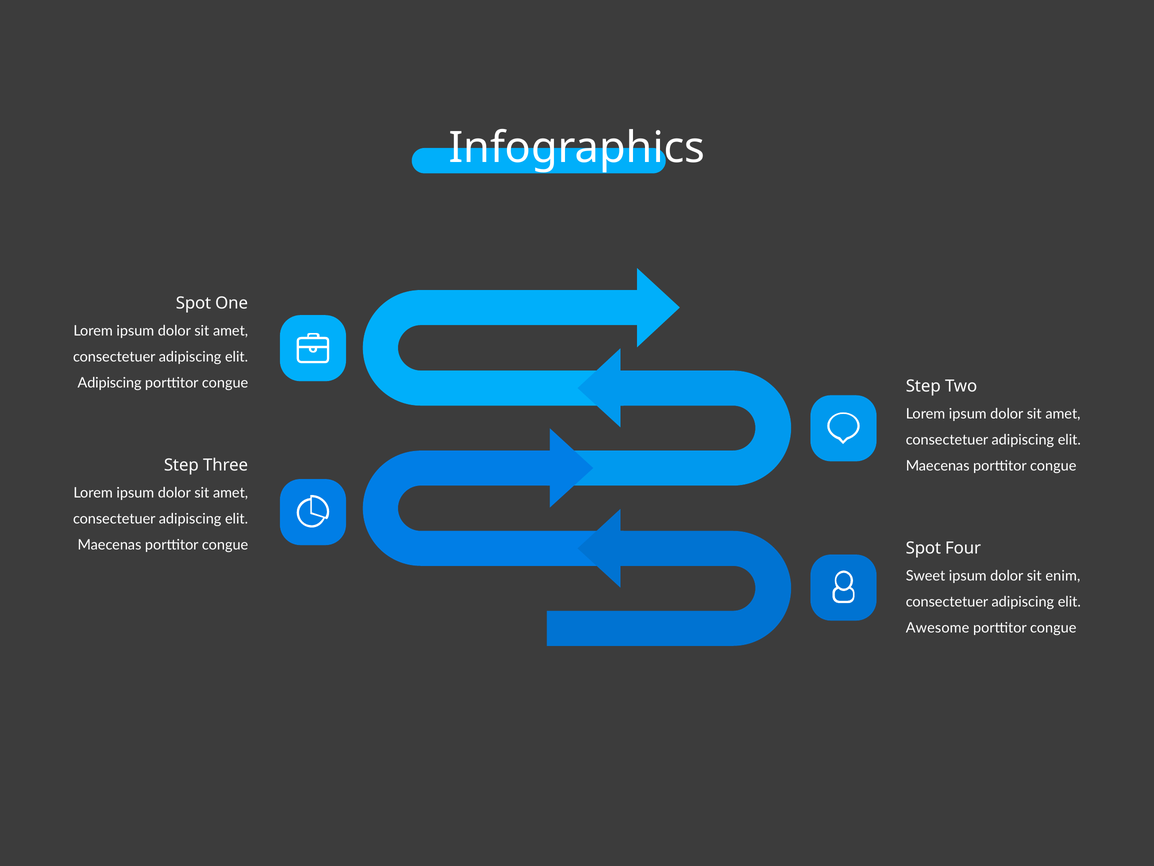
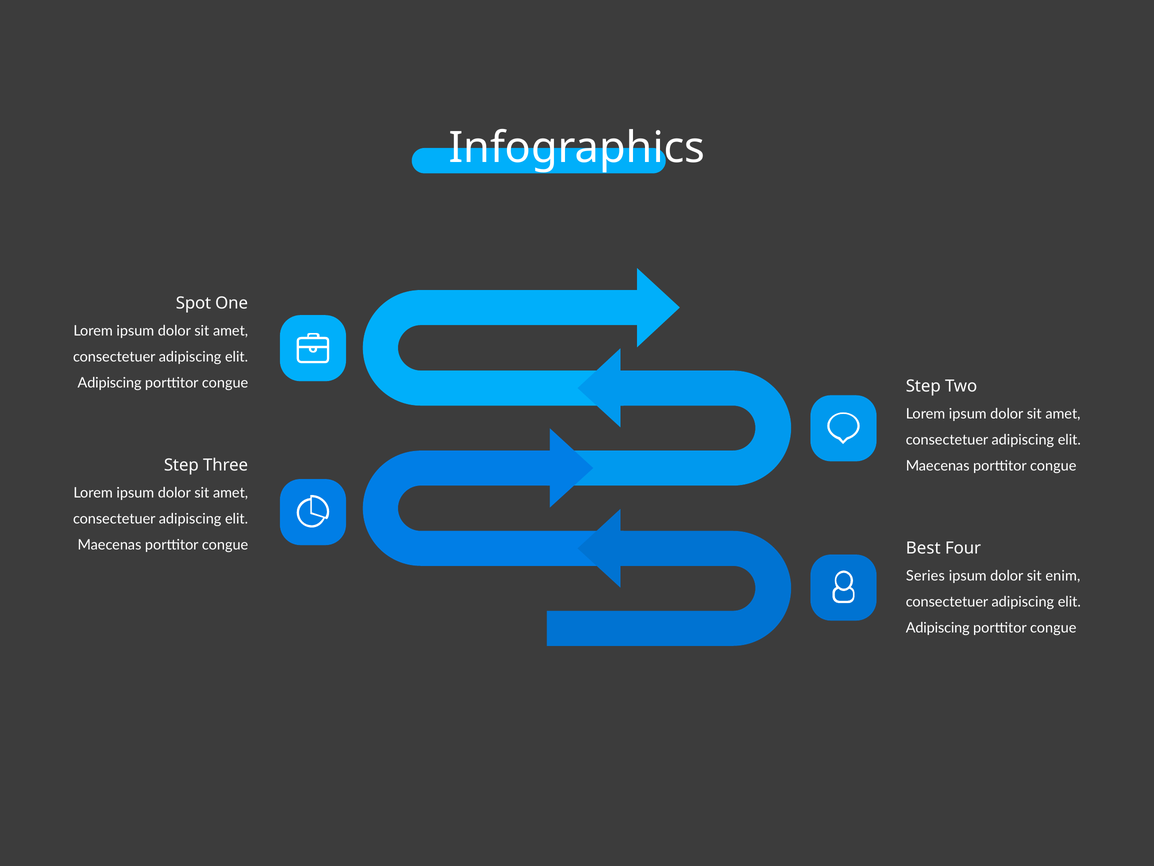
Spot: Spot -> Best (923, 548)
Sweet: Sweet -> Series (925, 576)
Awesome: Awesome -> Adipiscing (938, 628)
